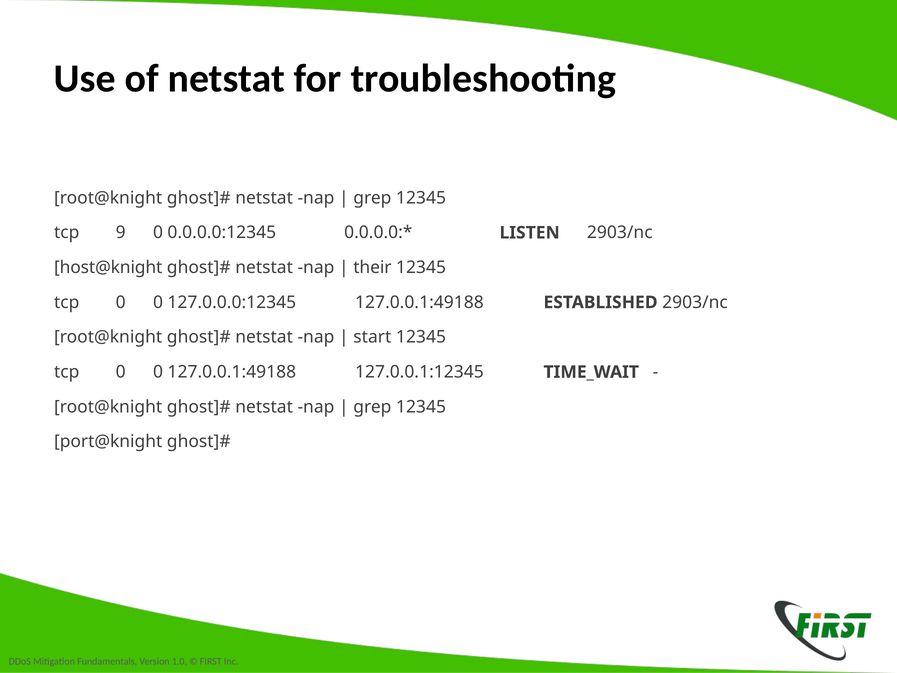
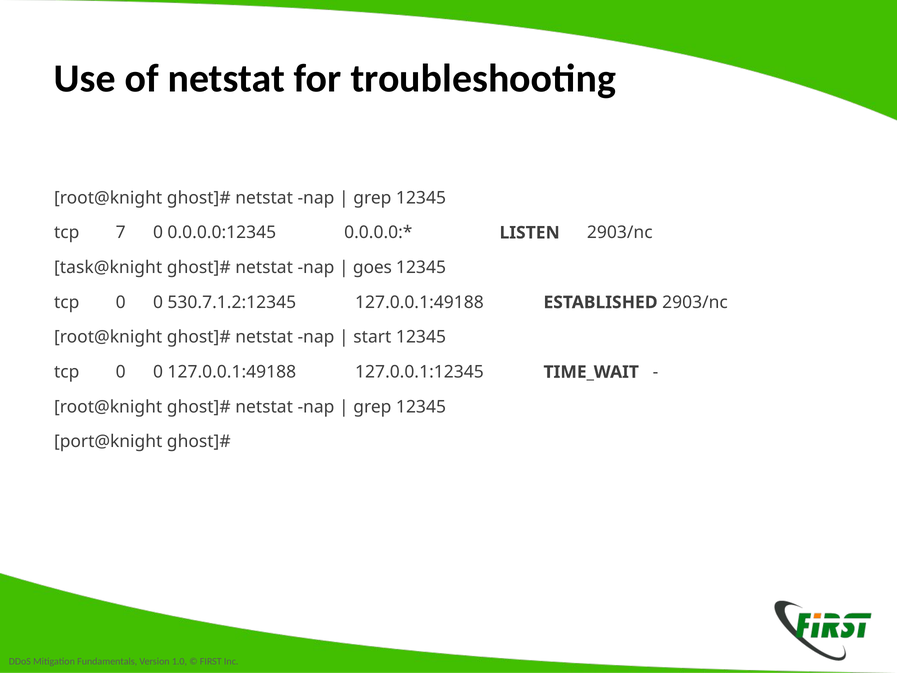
9: 9 -> 7 (121, 233)
host@knight: host@knight -> task@knight (108, 267)
their: their -> goes (372, 267)
127.0.0.0:12345: 127.0.0.0:12345 -> 530.7.1.2:12345 (232, 302)
